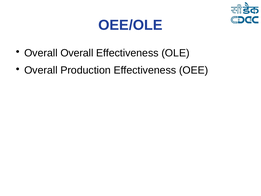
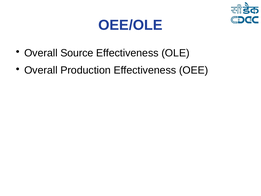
Overall Overall: Overall -> Source (77, 53)
